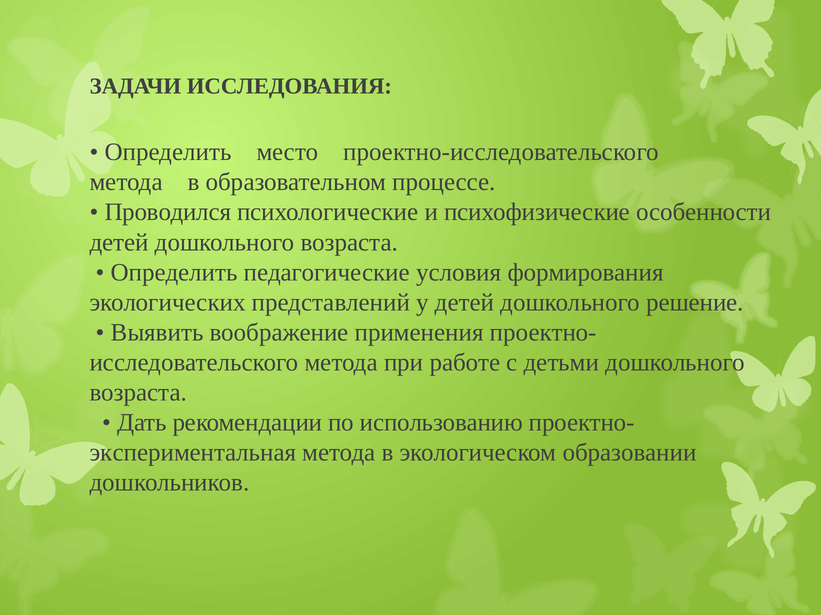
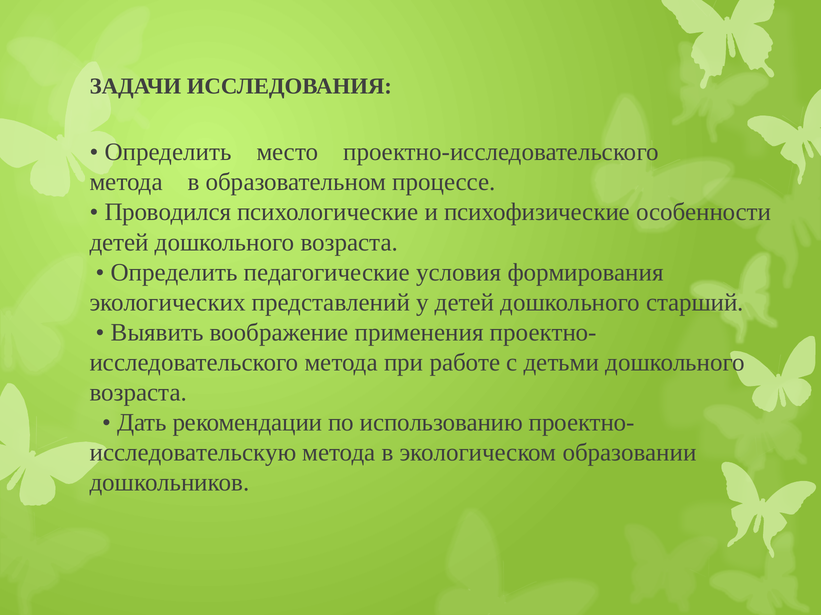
решение: решение -> старший (695, 303)
экспериментальная: экспериментальная -> исследовательскую (193, 453)
